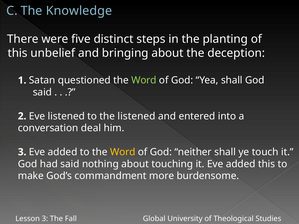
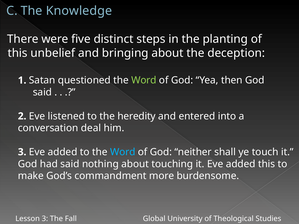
Yea shall: shall -> then (232, 80)
the listened: listened -> heredity (137, 116)
Word colour: yellow -> light blue (123, 152)
